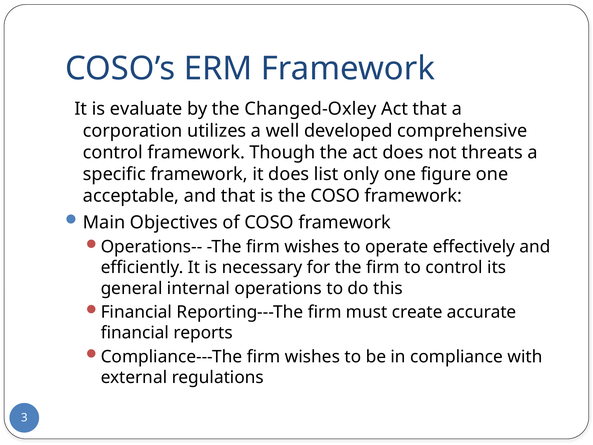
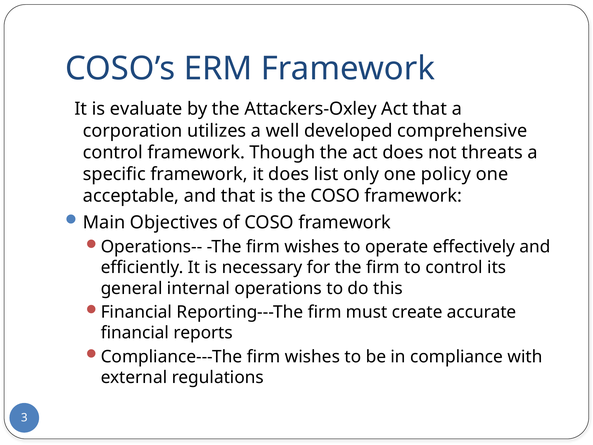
Changed-Oxley: Changed-Oxley -> Attackers-Oxley (311, 109)
figure: figure -> policy (446, 174)
